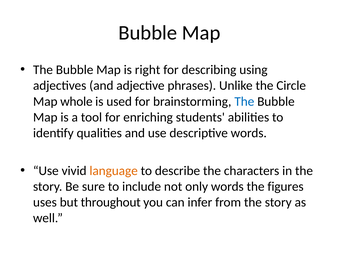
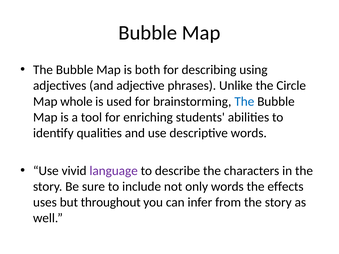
right: right -> both (148, 70)
language colour: orange -> purple (114, 171)
figures: figures -> effects (286, 187)
